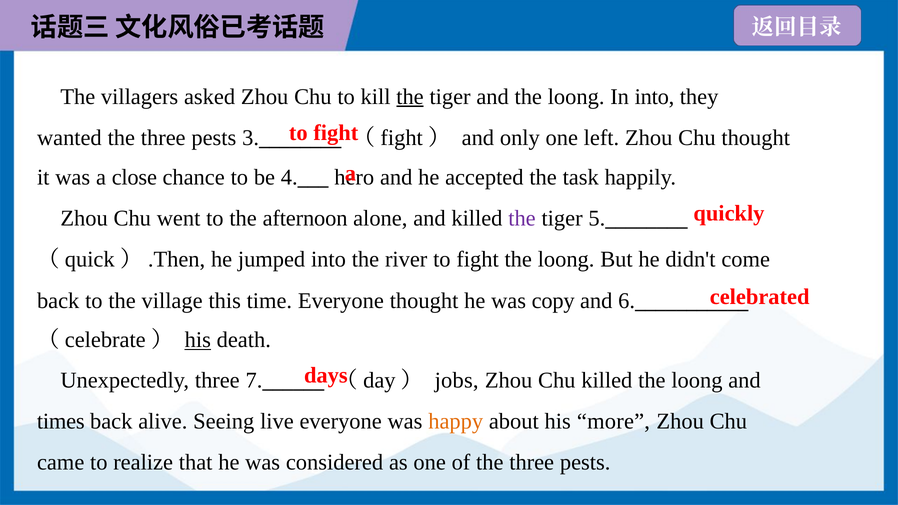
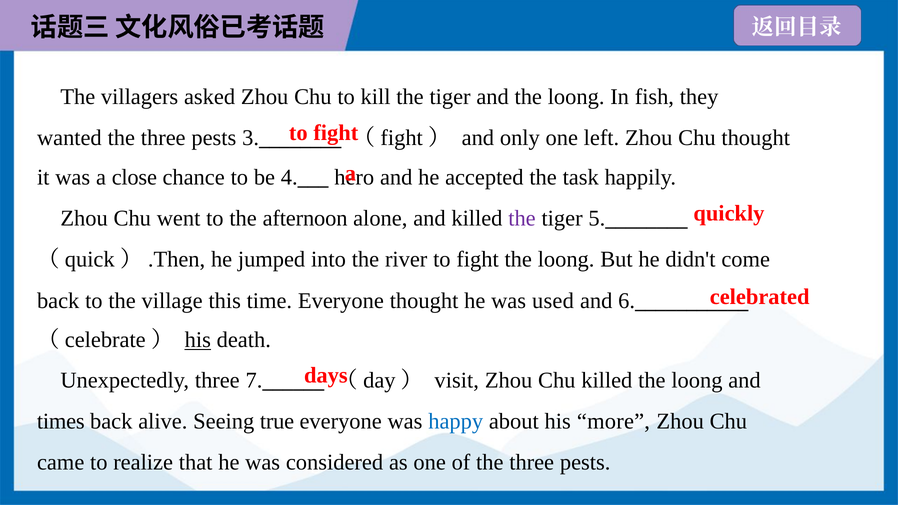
the underline: present -> none (410, 97)
In into: into -> fish (654, 97)
copy: copy -> used (553, 301)
jobs: jobs -> visit (457, 380)
live: live -> true (277, 421)
happy colour: orange -> blue (456, 421)
